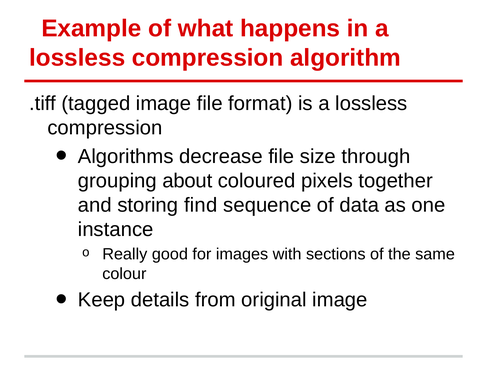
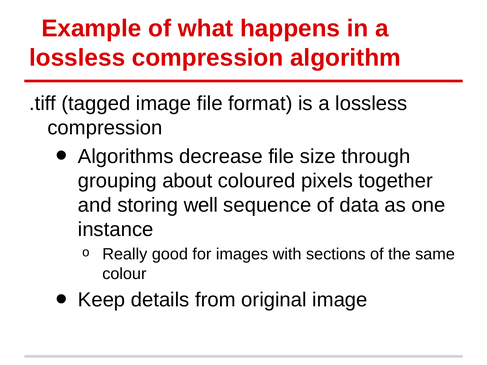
find: find -> well (201, 205)
